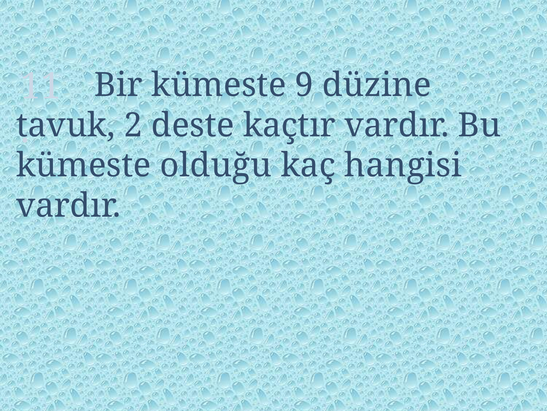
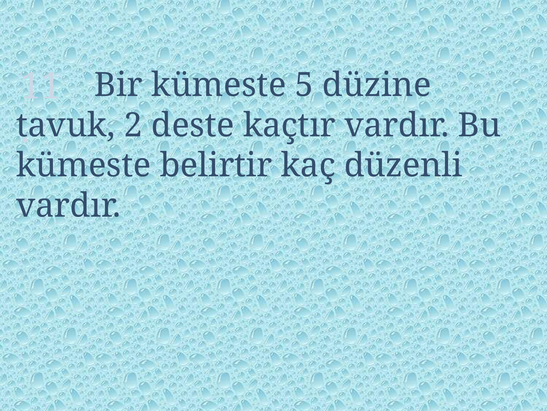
9: 9 -> 5 (304, 85)
olduğu: olduğu -> belirtir (216, 165)
hangisi: hangisi -> düzenli (403, 165)
